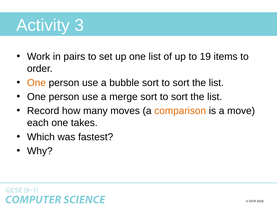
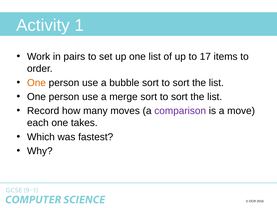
3: 3 -> 1 (79, 25)
19: 19 -> 17 (205, 57)
comparison colour: orange -> purple (180, 111)
